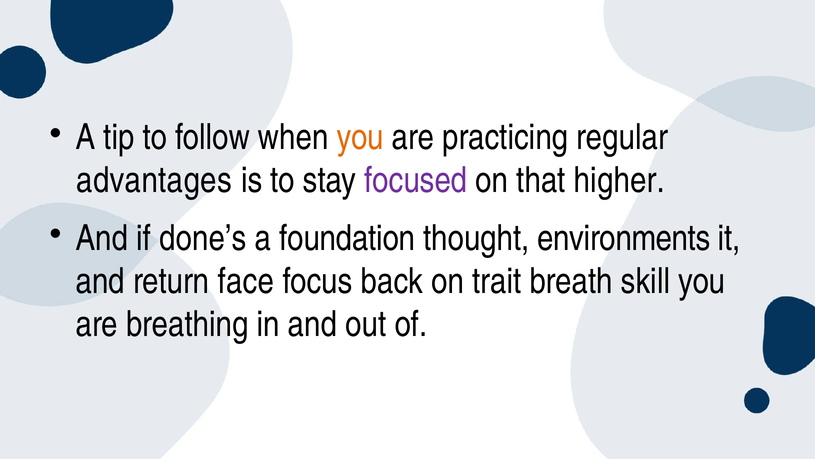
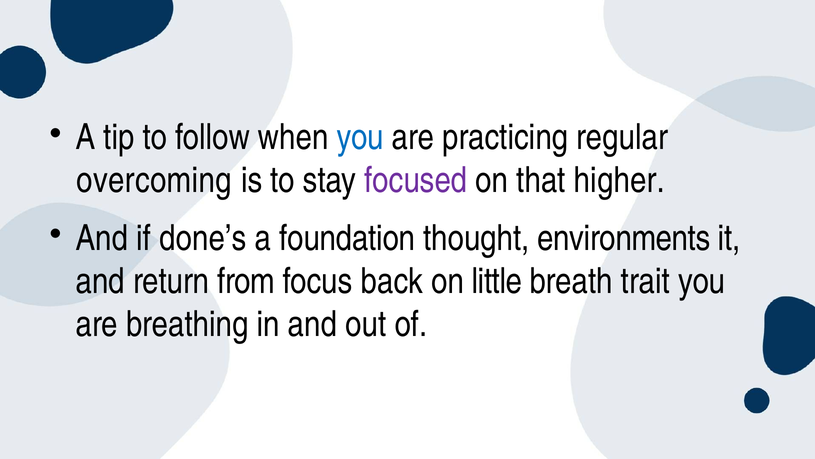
you colour: orange -> blue (360, 137)
advantages: advantages -> overcoming (154, 180)
face: face -> from (246, 281)
trait: trait -> little (497, 281)
skill: skill -> trait (646, 281)
